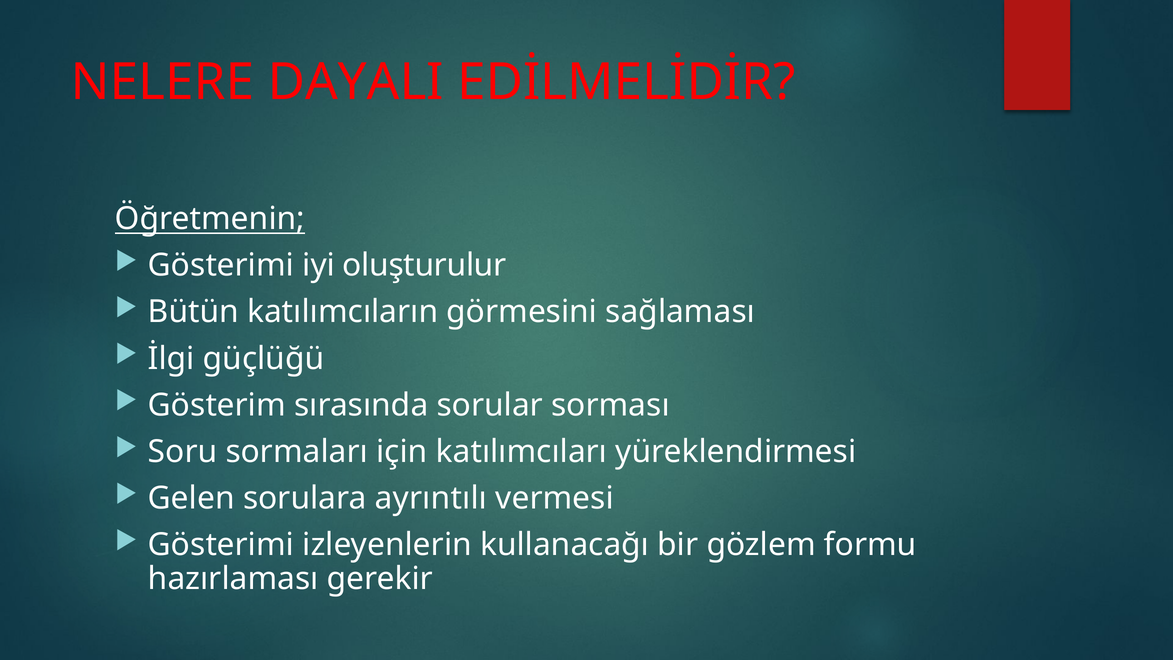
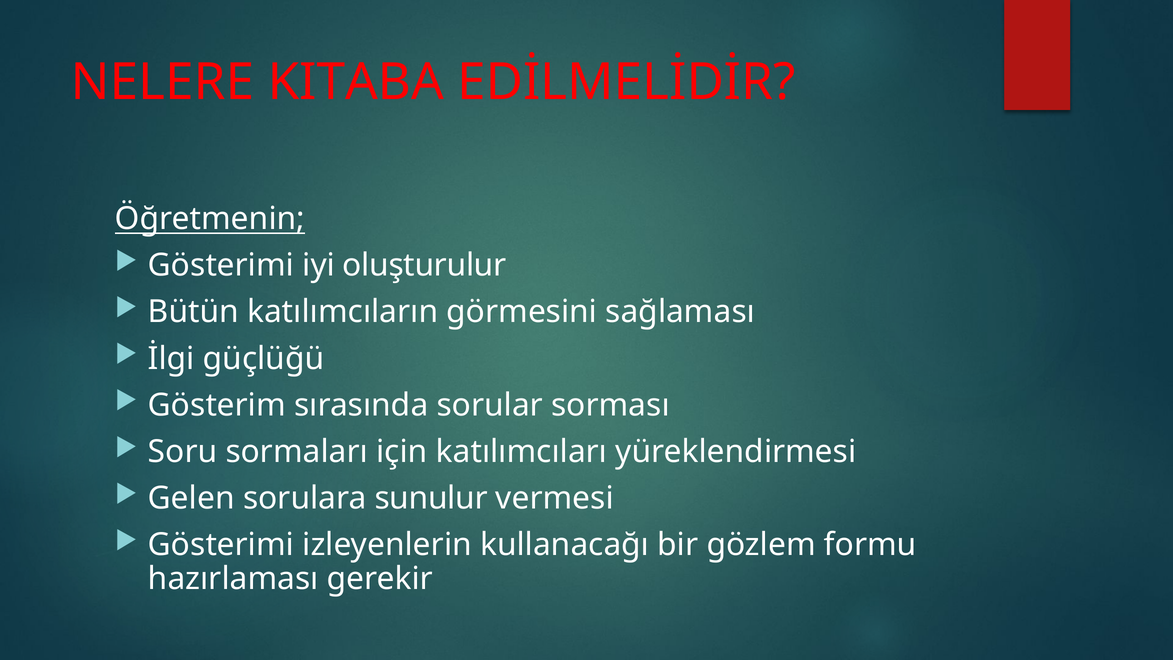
DAYALI: DAYALI -> KITABA (356, 82)
ayrıntılı: ayrıntılı -> sunulur (431, 498)
